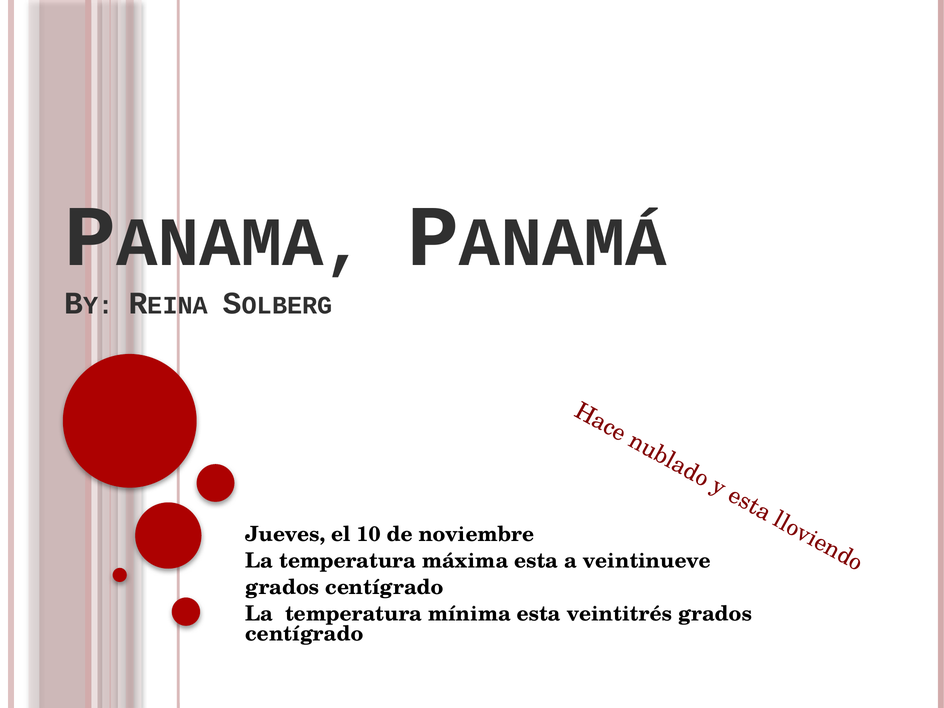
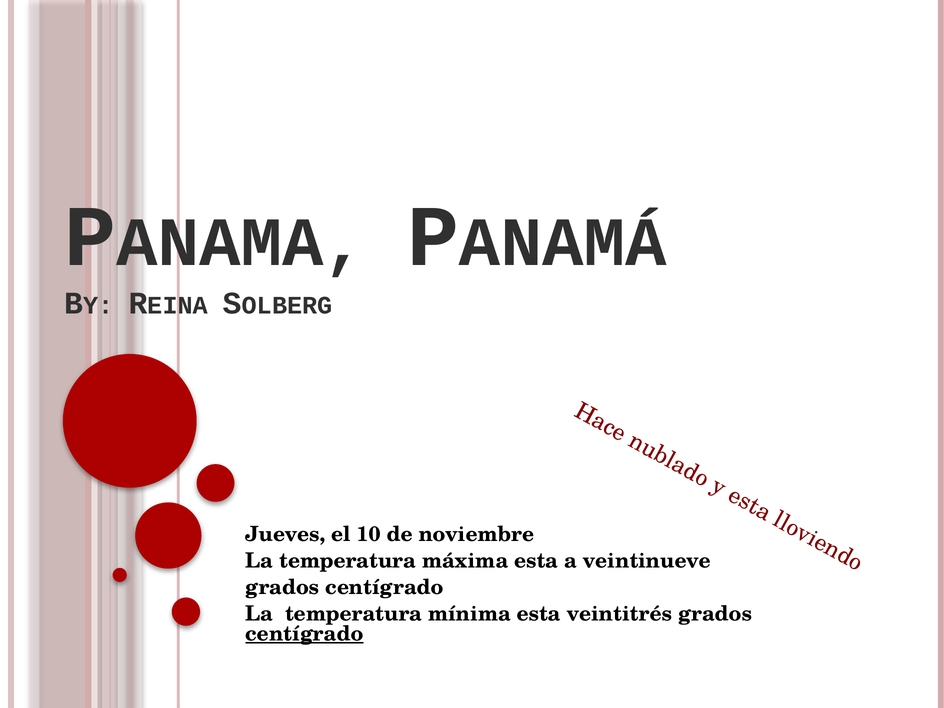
centígrado underline: none -> present (304, 634)
